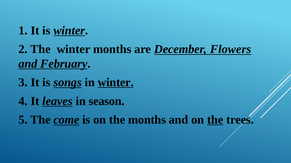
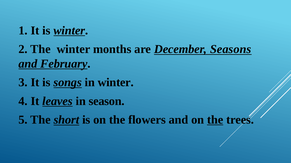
Flowers: Flowers -> Seasons (231, 49)
winter underline: present -> none (116, 83)
come: come -> short (66, 120)
the months: months -> flowers (147, 120)
